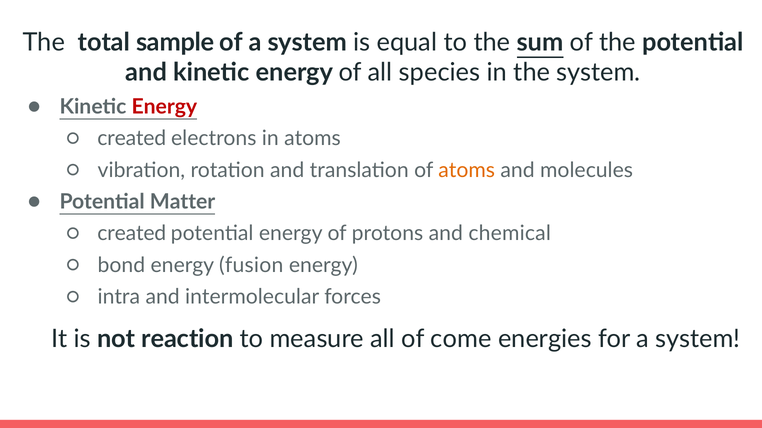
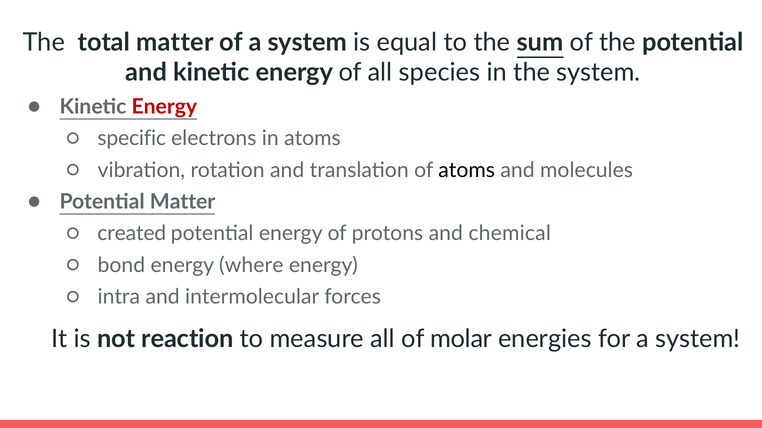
total sample: sample -> matter (175, 42)
created: created -> specific (132, 139)
atoms colour: orange -> black (467, 170)
fusion: fusion -> where (251, 266)
come: come -> molar (461, 340)
